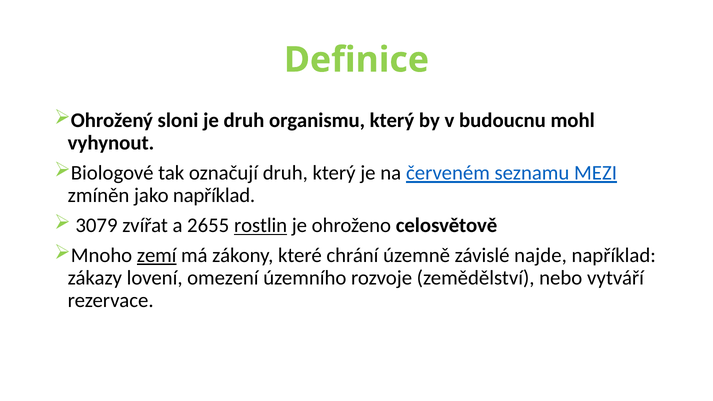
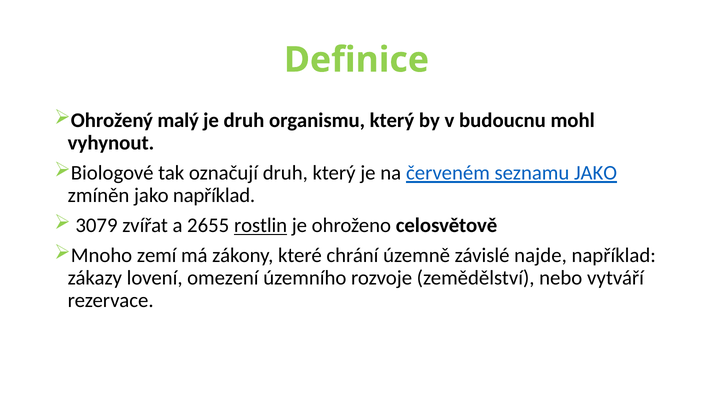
sloni: sloni -> malý (178, 121)
seznamu MEZI: MEZI -> JAKO (596, 173)
zemí underline: present -> none (157, 255)
